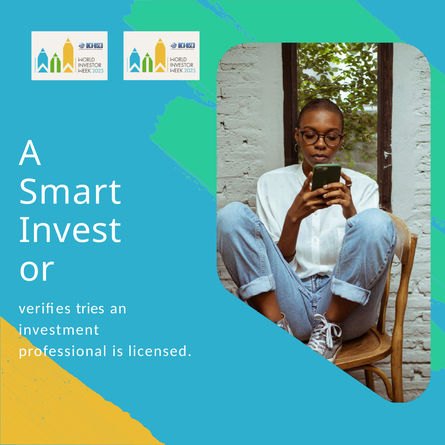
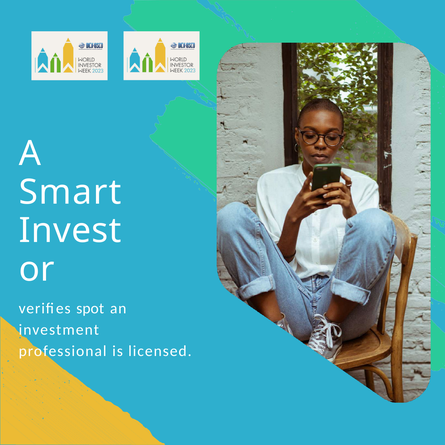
tries: tries -> spot (90, 308)
